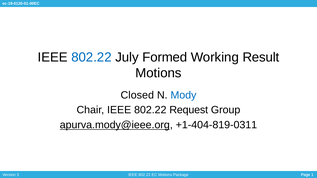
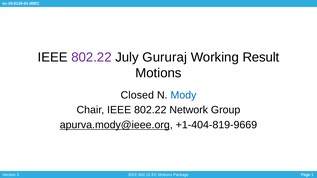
802.22 colour: blue -> purple (91, 57)
Formed: Formed -> Gururaj (165, 57)
Request: Request -> Network (189, 110)
+1-404-819-0311: +1-404-819-0311 -> +1-404-819-9669 (216, 125)
